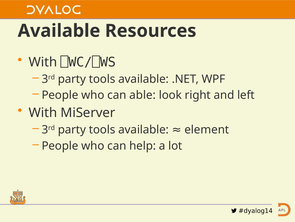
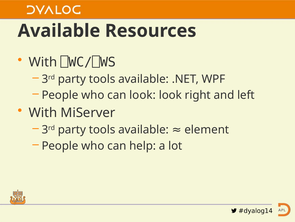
can able: able -> look (143, 95)
